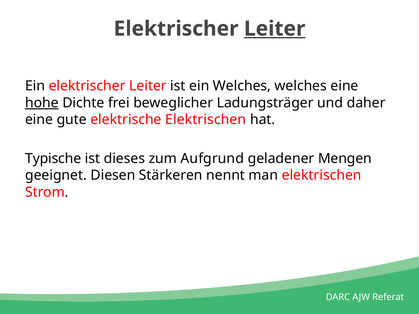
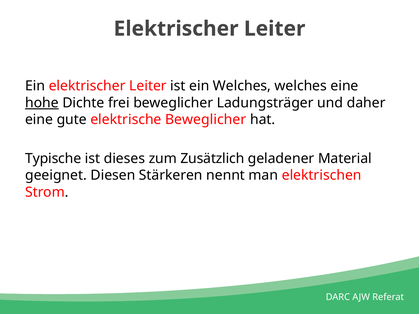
Leiter underline: present -> none (275, 29)
elektrische Elektrischen: Elektrischen -> Beweglicher (206, 120)
Aufgrund: Aufgrund -> Zusätzlich (212, 159)
Mengen: Mengen -> Material (345, 159)
